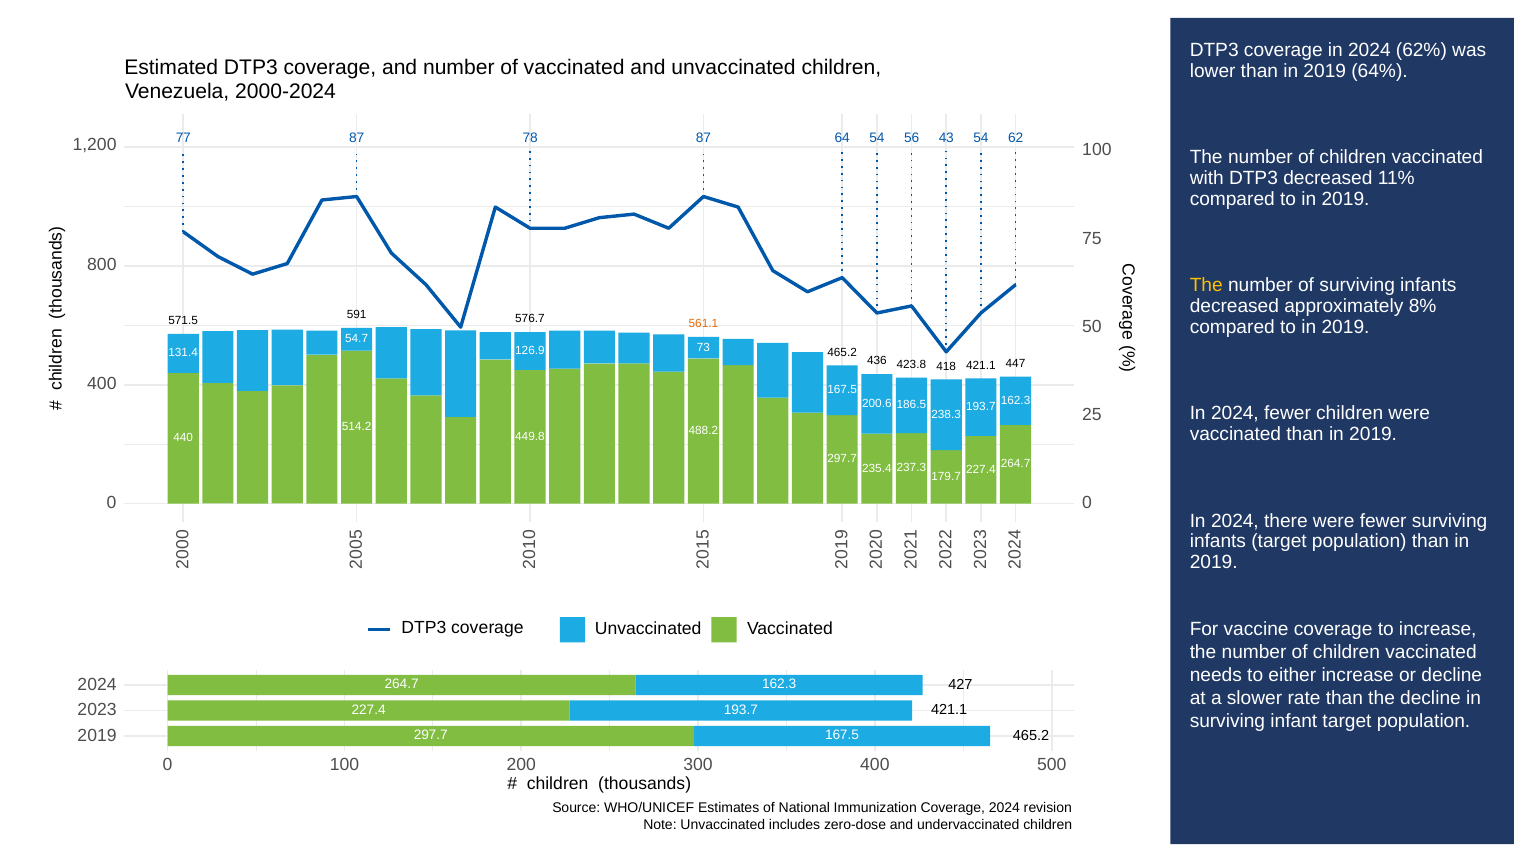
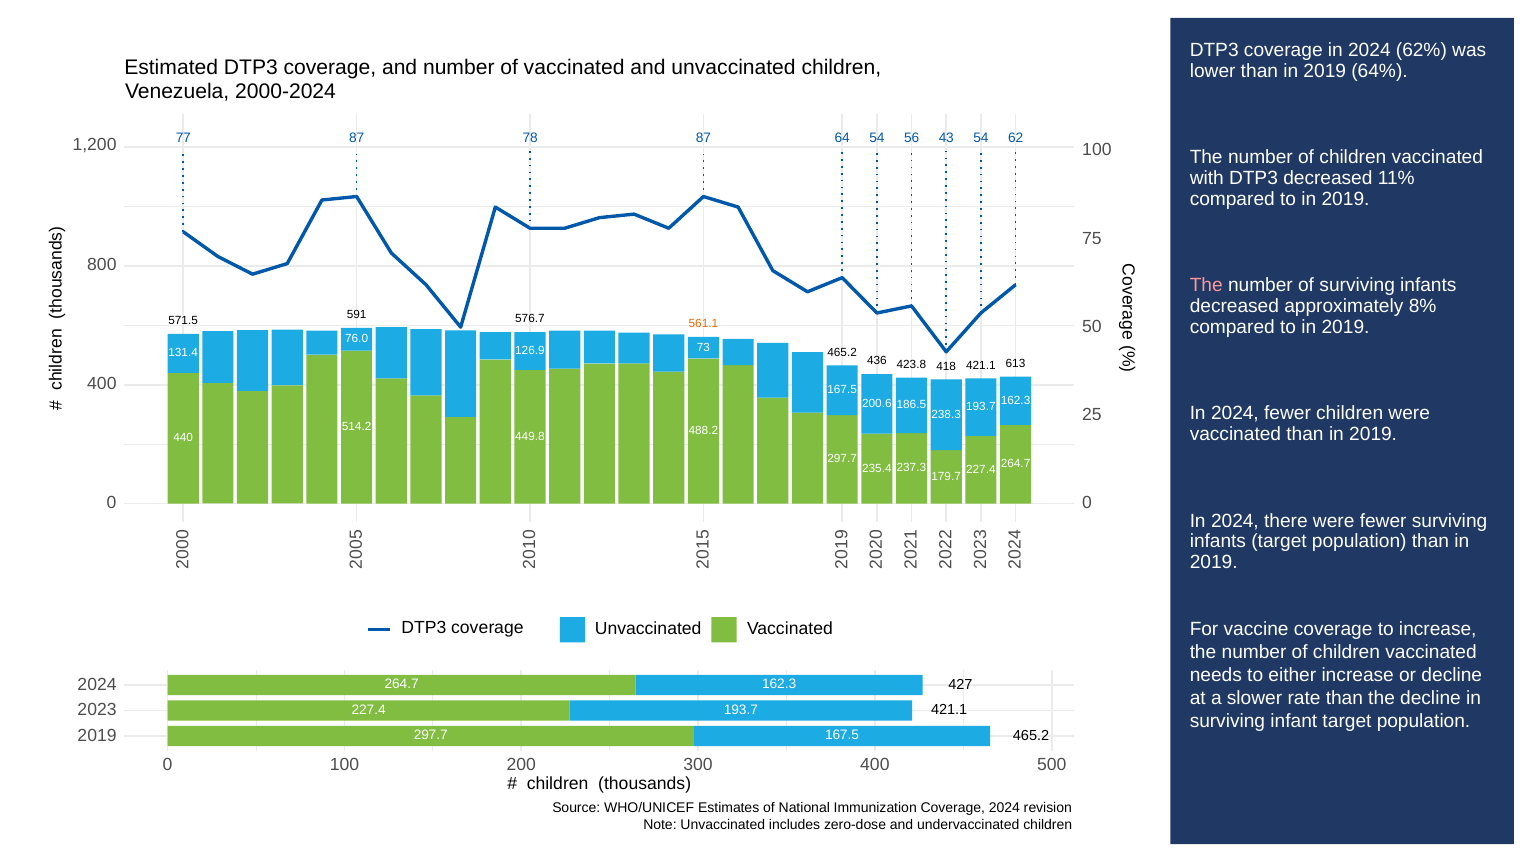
The colour: yellow -> pink (1206, 286)
54.7: 54.7 -> 76.0 (357, 339)
447: 447 -> 613 (1016, 364)
